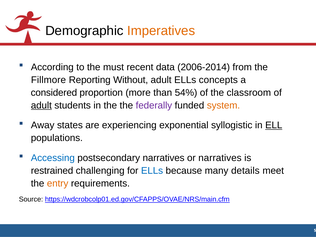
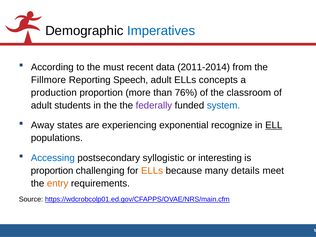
Imperatives colour: orange -> blue (161, 31)
2006-2014: 2006-2014 -> 2011-2014 (204, 67)
Without: Without -> Speech (131, 80)
considered: considered -> production (54, 93)
54%: 54% -> 76% (186, 93)
adult underline: present -> none (41, 105)
system colour: orange -> blue (223, 105)
syllogistic: syllogistic -> recognize (232, 125)
postsecondary narratives: narratives -> syllogistic (164, 158)
or narratives: narratives -> interesting (220, 158)
restrained: restrained -> proportion (52, 171)
ELLs colour: blue -> orange (152, 171)
